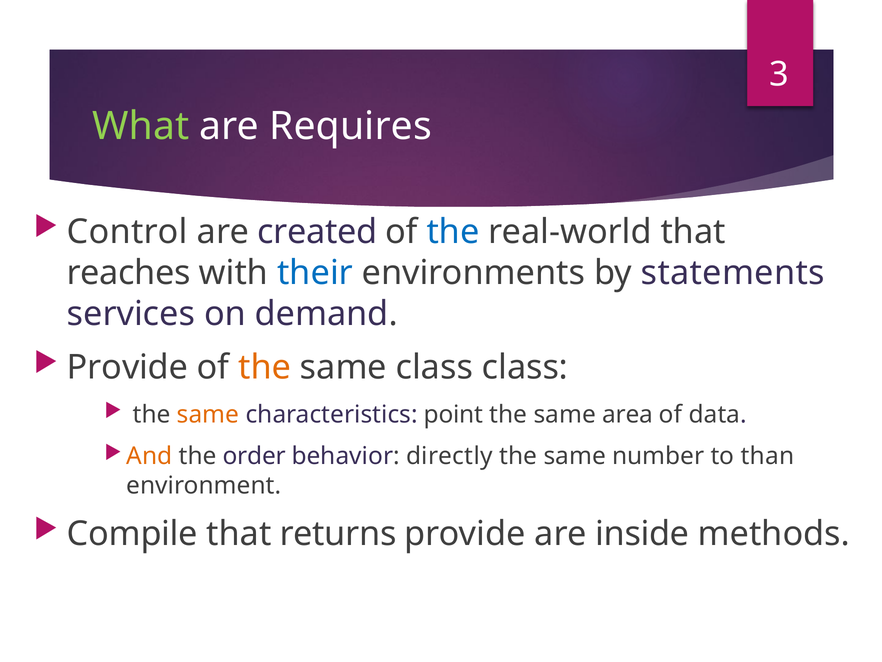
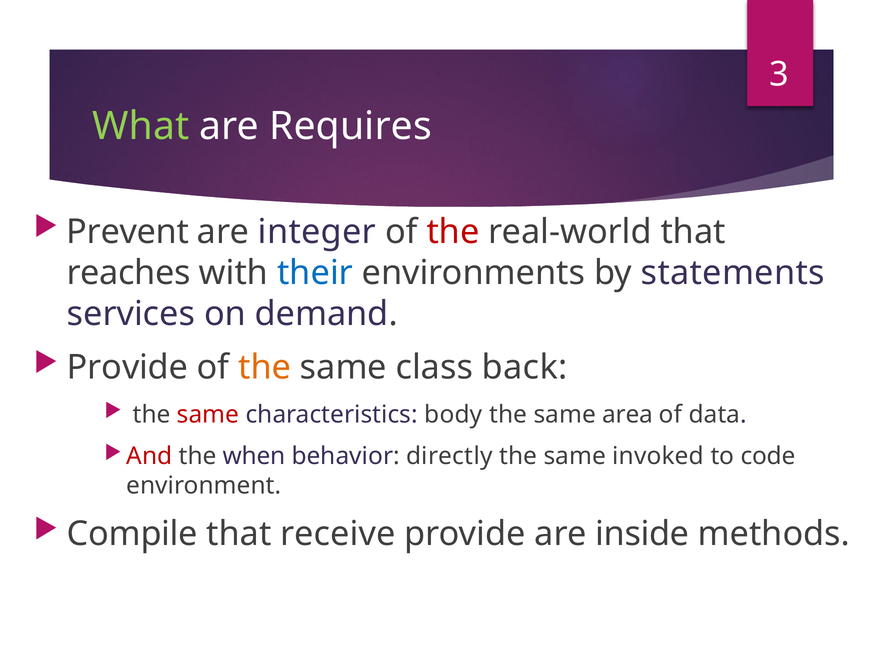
Control: Control -> Prevent (128, 232)
created: created -> integer (317, 232)
the colour: blue -> red (453, 232)
class class: class -> back (525, 367)
same colour: orange -> red (208, 414)
point: point -> body (453, 414)
And colour: orange -> red (149, 456)
order: order -> when (254, 456)
number: number -> invoked (658, 456)
than: than -> code (768, 456)
returns: returns -> receive (338, 534)
